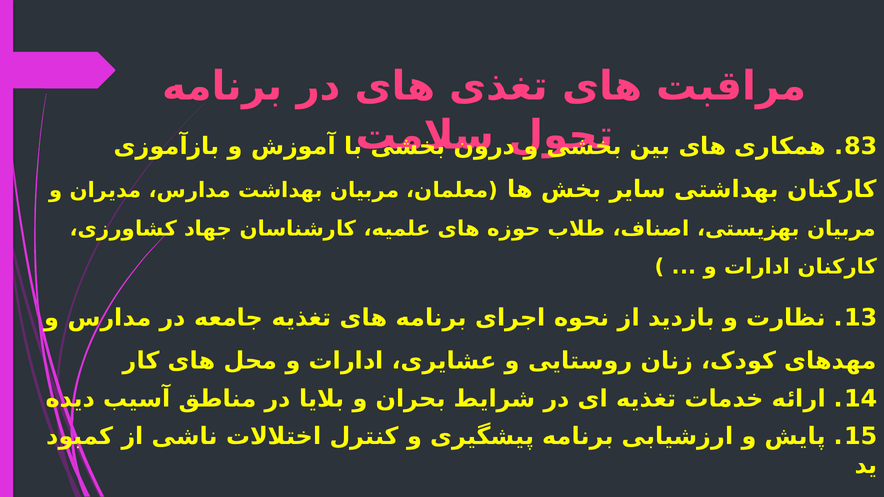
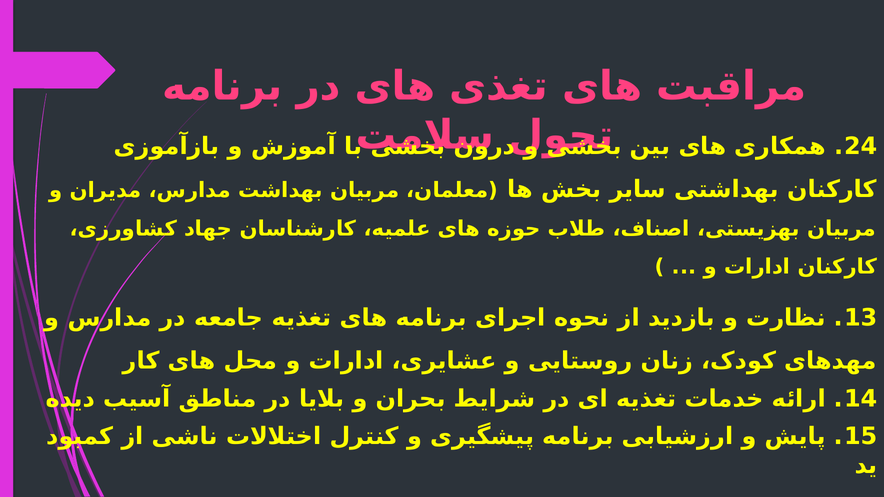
83: 83 -> 24 (861, 146)
